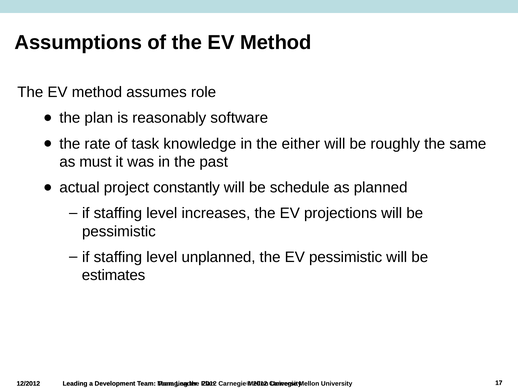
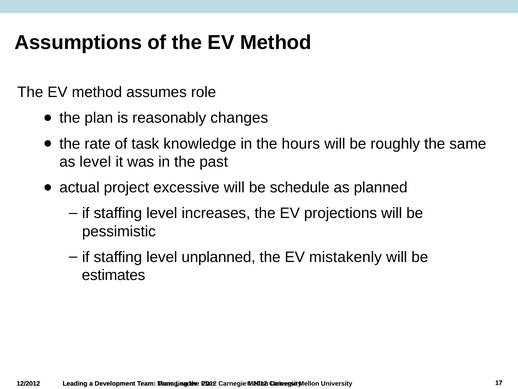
software: software -> changes (239, 118)
either: either -> hours (301, 143)
as must: must -> level (95, 162)
constantly: constantly -> excessive (186, 187)
EV pessimistic: pessimistic -> mistakenly (345, 257)
